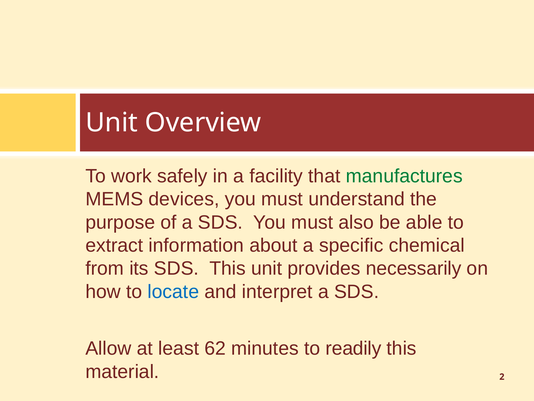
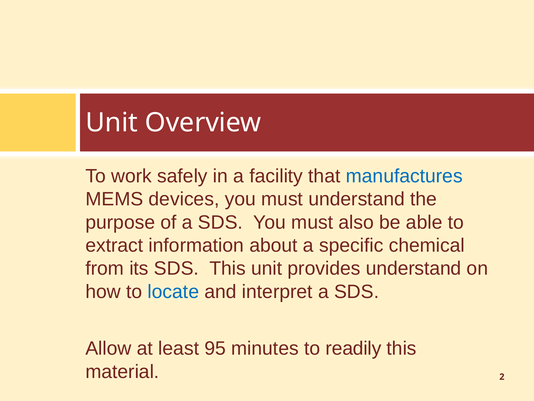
manufactures colour: green -> blue (404, 176)
provides necessarily: necessarily -> understand (414, 268)
62: 62 -> 95 (215, 348)
